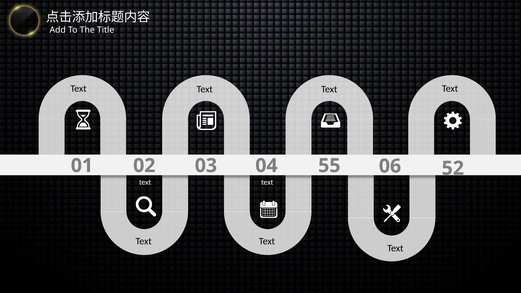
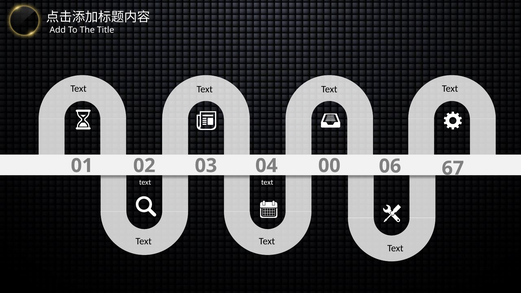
55: 55 -> 00 (329, 166)
52: 52 -> 67 (453, 168)
